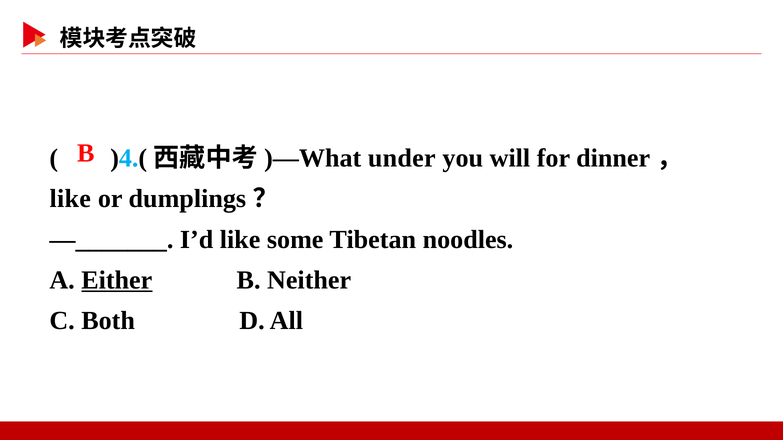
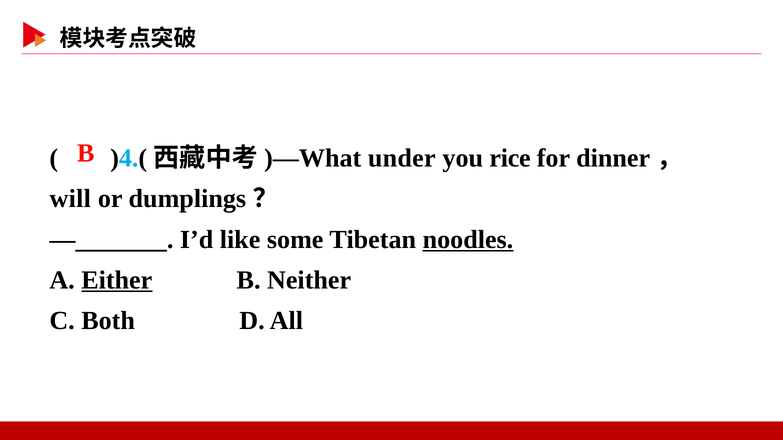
will: will -> rice (510, 158)
like: like -> will (70, 199)
noodles underline: none -> present (468, 240)
